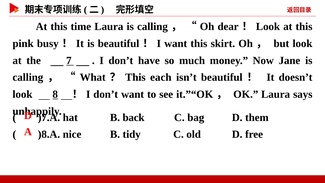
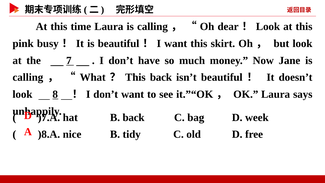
This each: each -> back (161, 77)
them: them -> week (257, 117)
